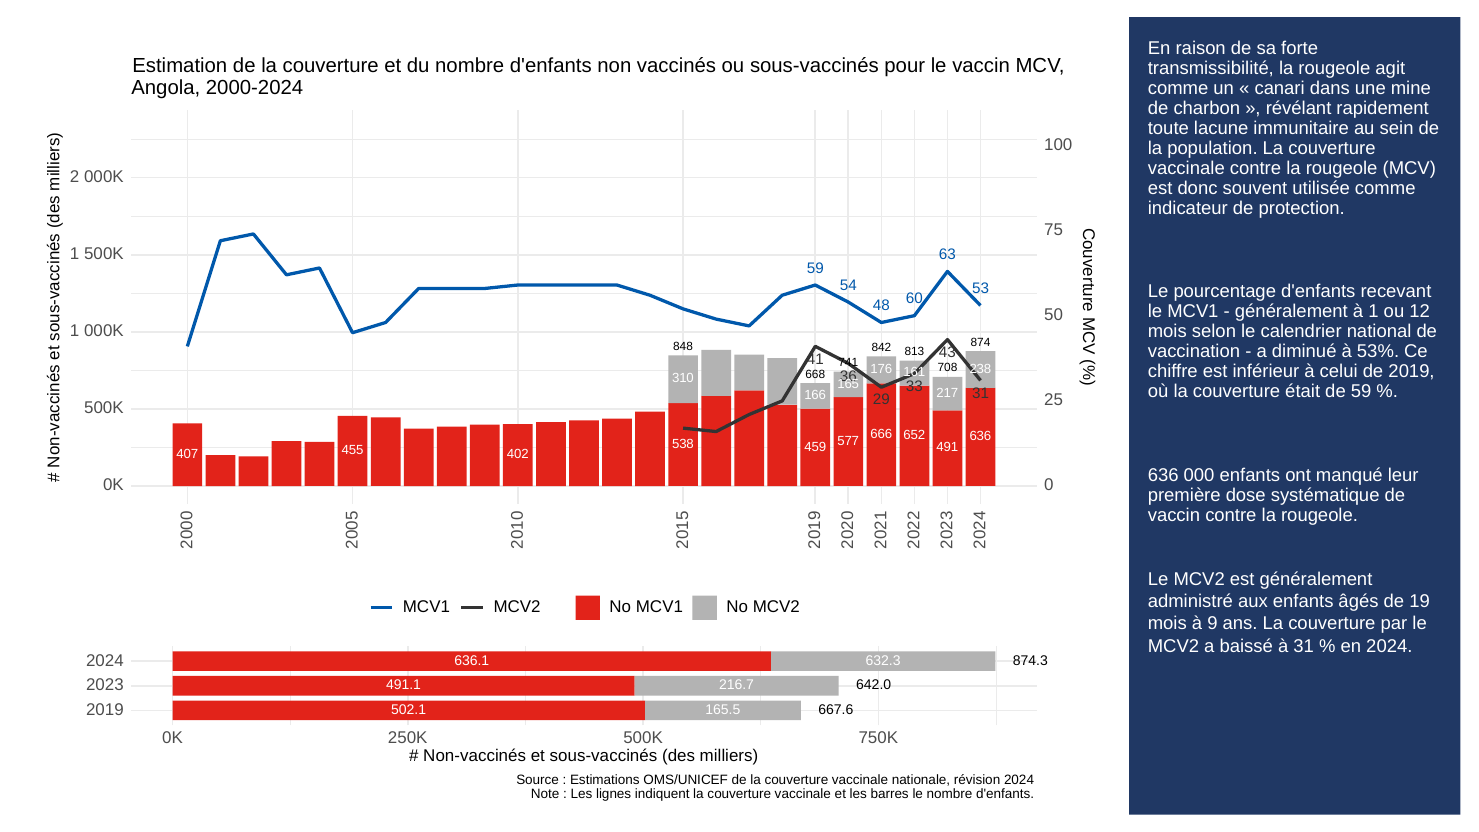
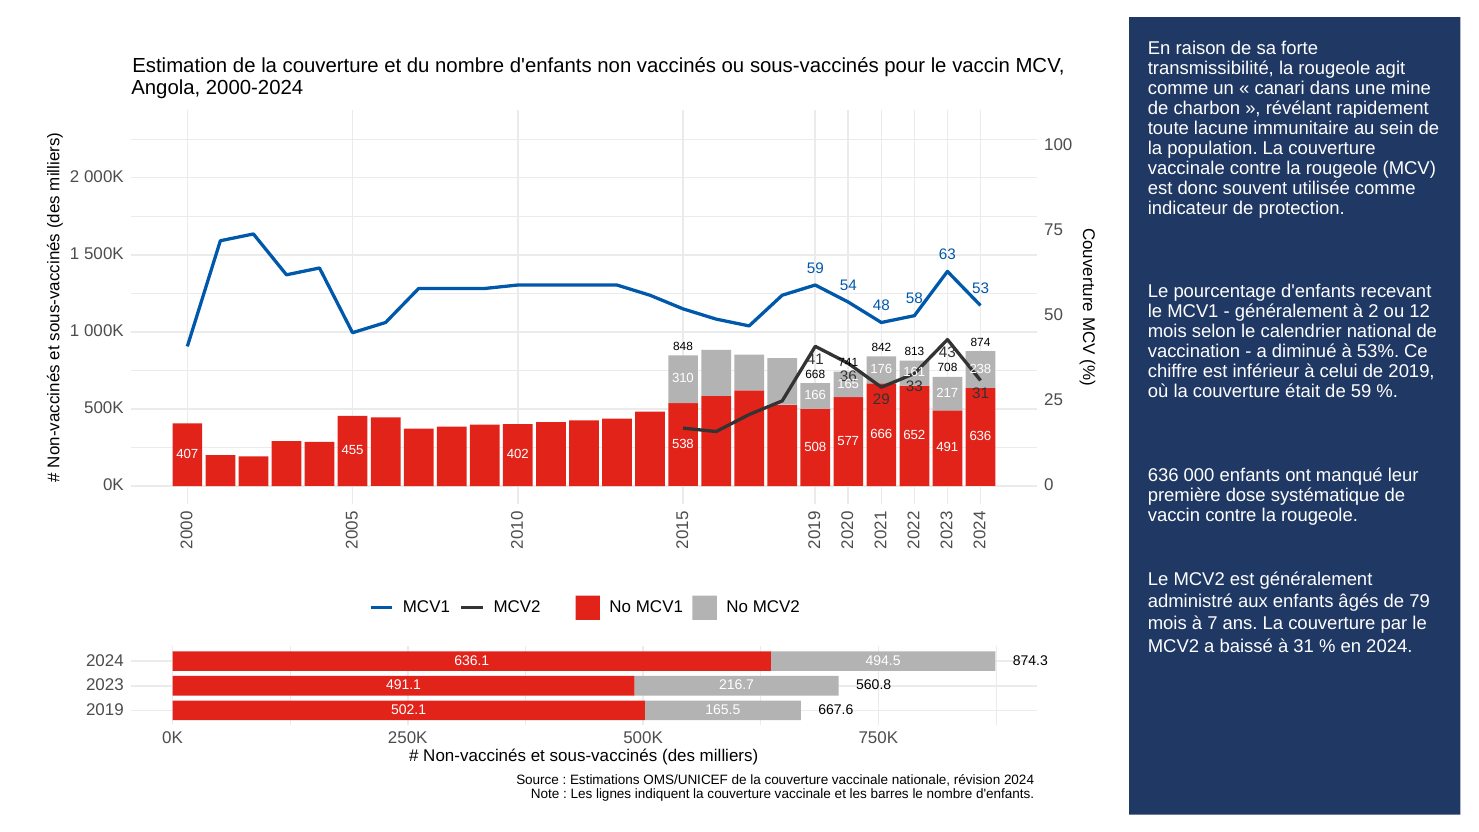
60: 60 -> 58 (914, 299)
à 1: 1 -> 2 (1374, 312)
459: 459 -> 508 (815, 447)
19: 19 -> 79 (1420, 602)
à 9: 9 -> 7 (1212, 624)
632.3: 632.3 -> 494.5 (883, 661)
642.0: 642.0 -> 560.8 (874, 685)
